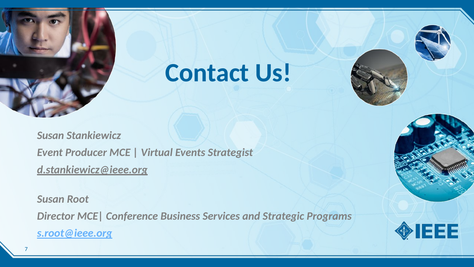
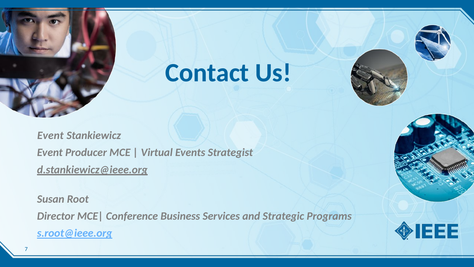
Susan: Susan -> Event (50, 135)
